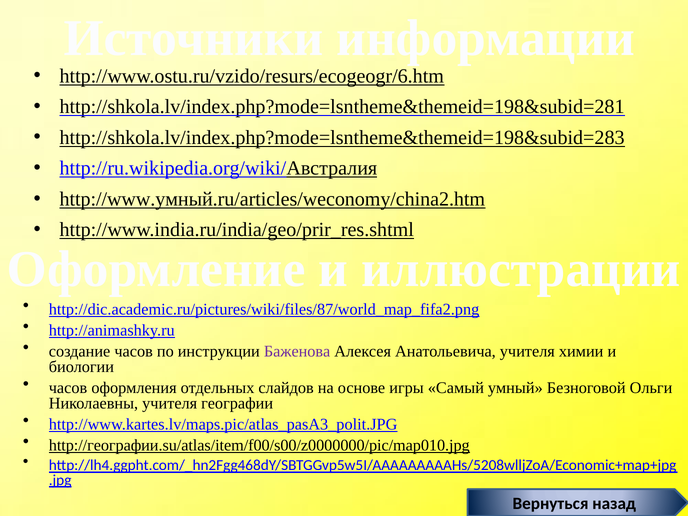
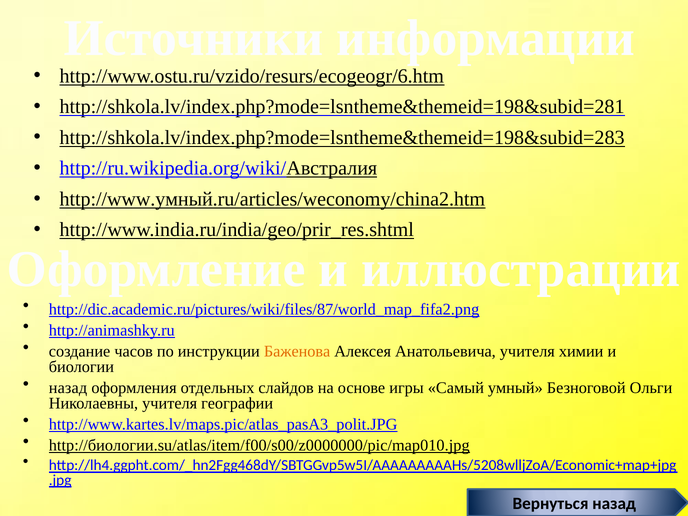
Баженова colour: purple -> orange (297, 351)
часов: часов -> назад (68, 388)
http://географии.su/atlas/item/f00/s00/z0000000/pic/map010.jpg: http://географии.su/atlas/item/f00/s00/z0000000/pic/map010.jpg -> http://биологии.su/atlas/item/f00/s00/z0000000/pic/map010.jpg (259, 445)
